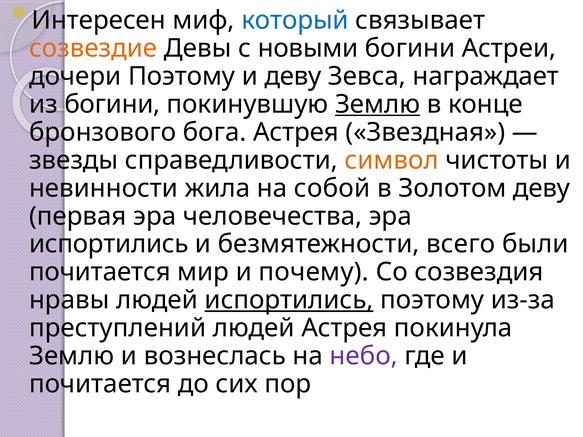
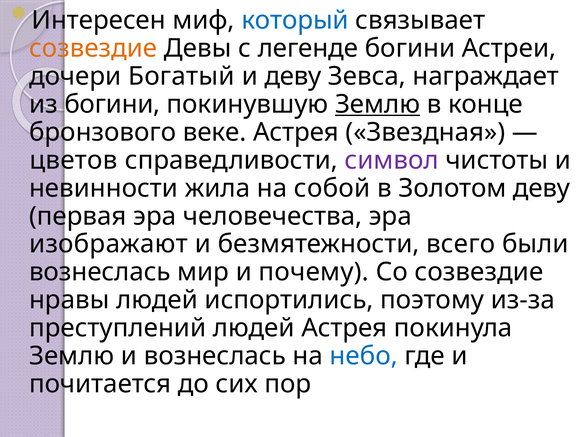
новыми: новыми -> легенде (308, 48)
дочери Поэтому: Поэтому -> Богатый (181, 76)
бога: бога -> веке (215, 132)
звезды: звезды -> цветов (74, 160)
символ colour: orange -> purple (392, 160)
испортились: испортились -> изображают (108, 244)
почитается: почитается -> вознеслась (100, 272)
Со созвездия: созвездия -> созвездие (479, 272)
испортились underline: present -> none (289, 300)
небо colour: purple -> blue (364, 356)
